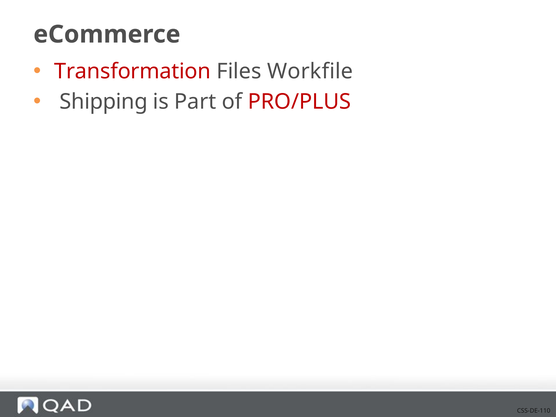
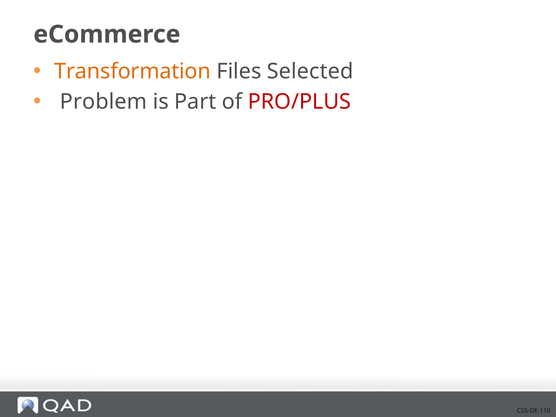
Transformation colour: red -> orange (133, 71)
Workfile: Workfile -> Selected (310, 71)
Shipping: Shipping -> Problem (103, 102)
